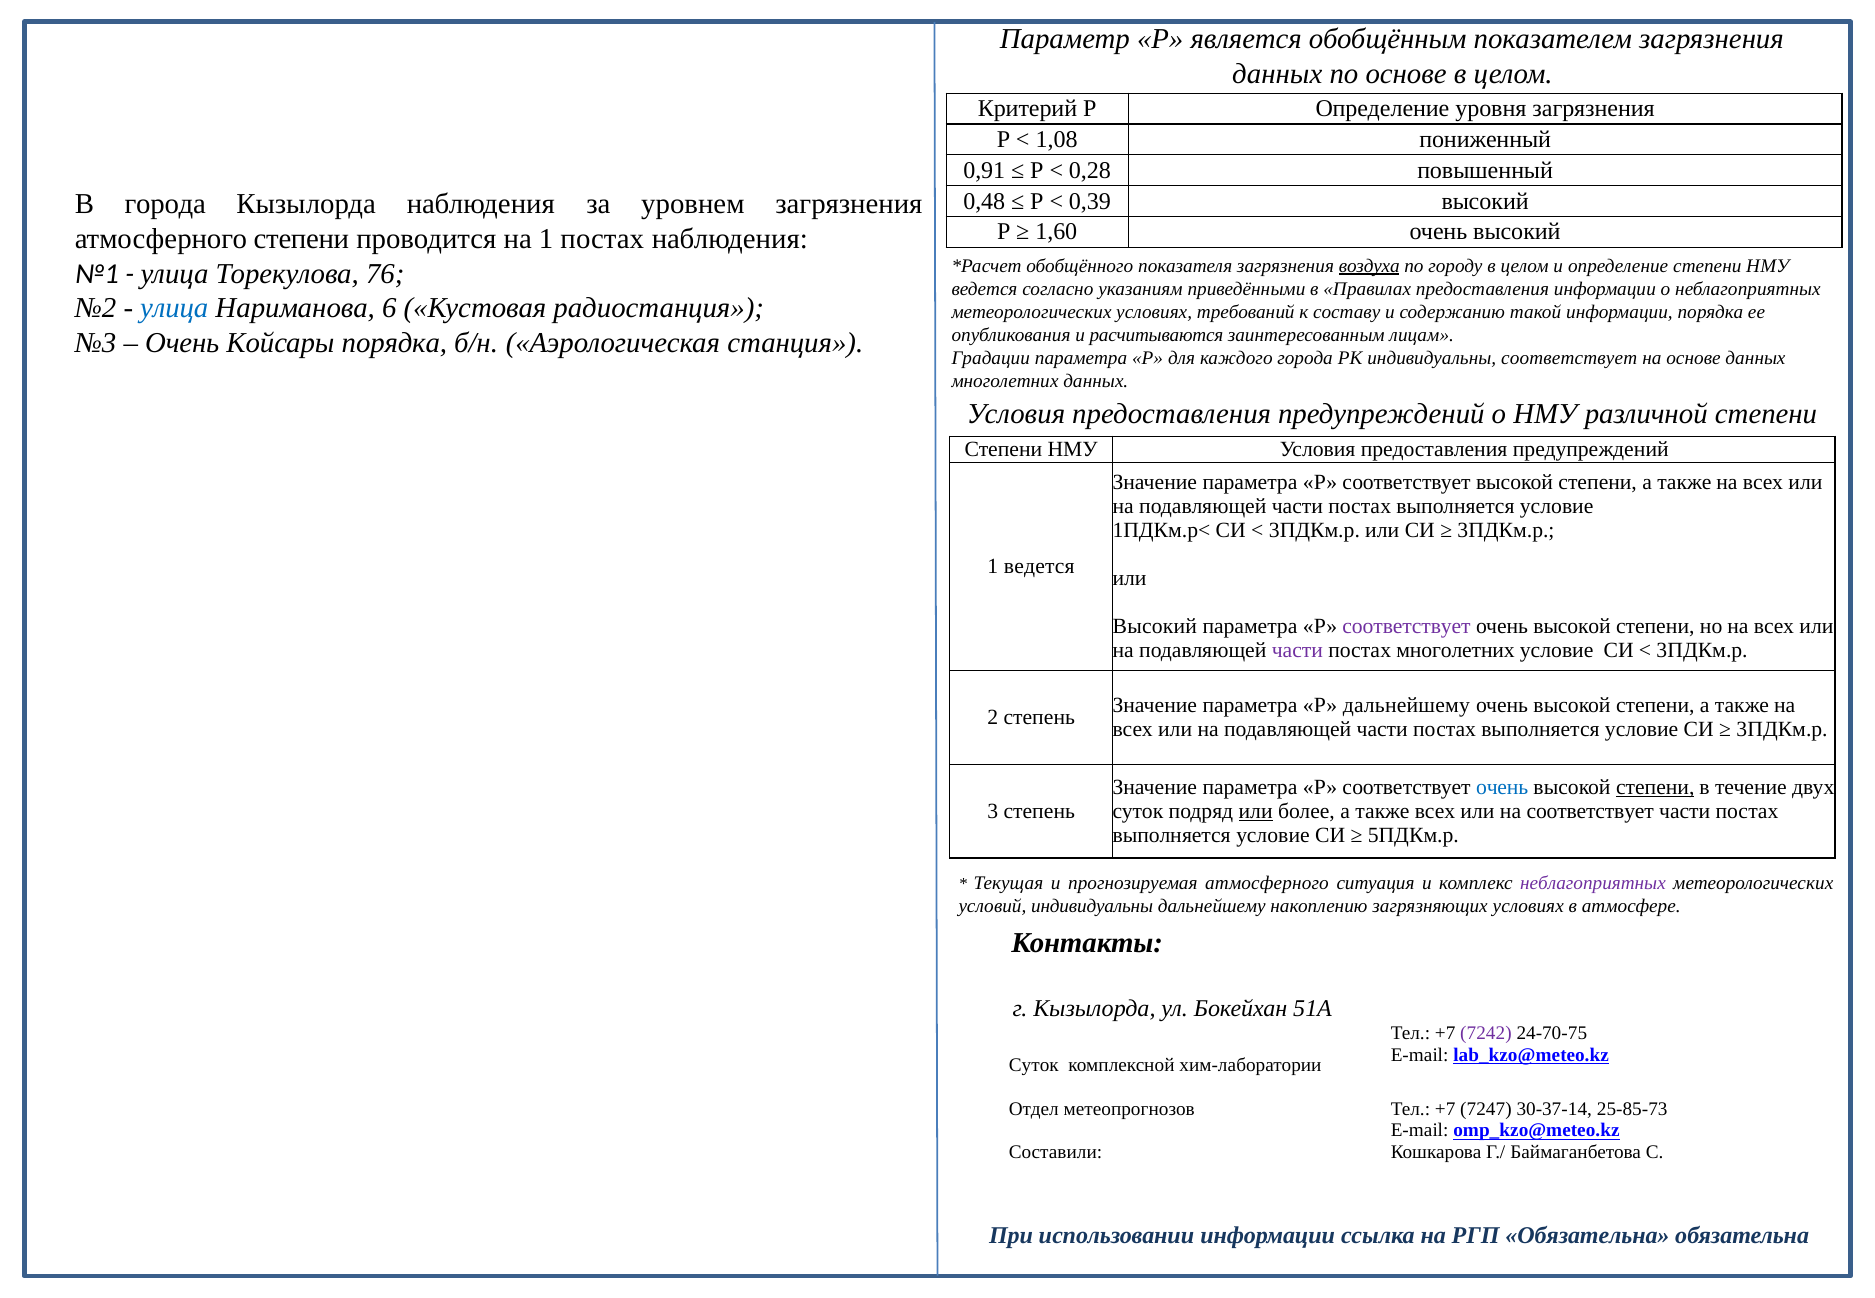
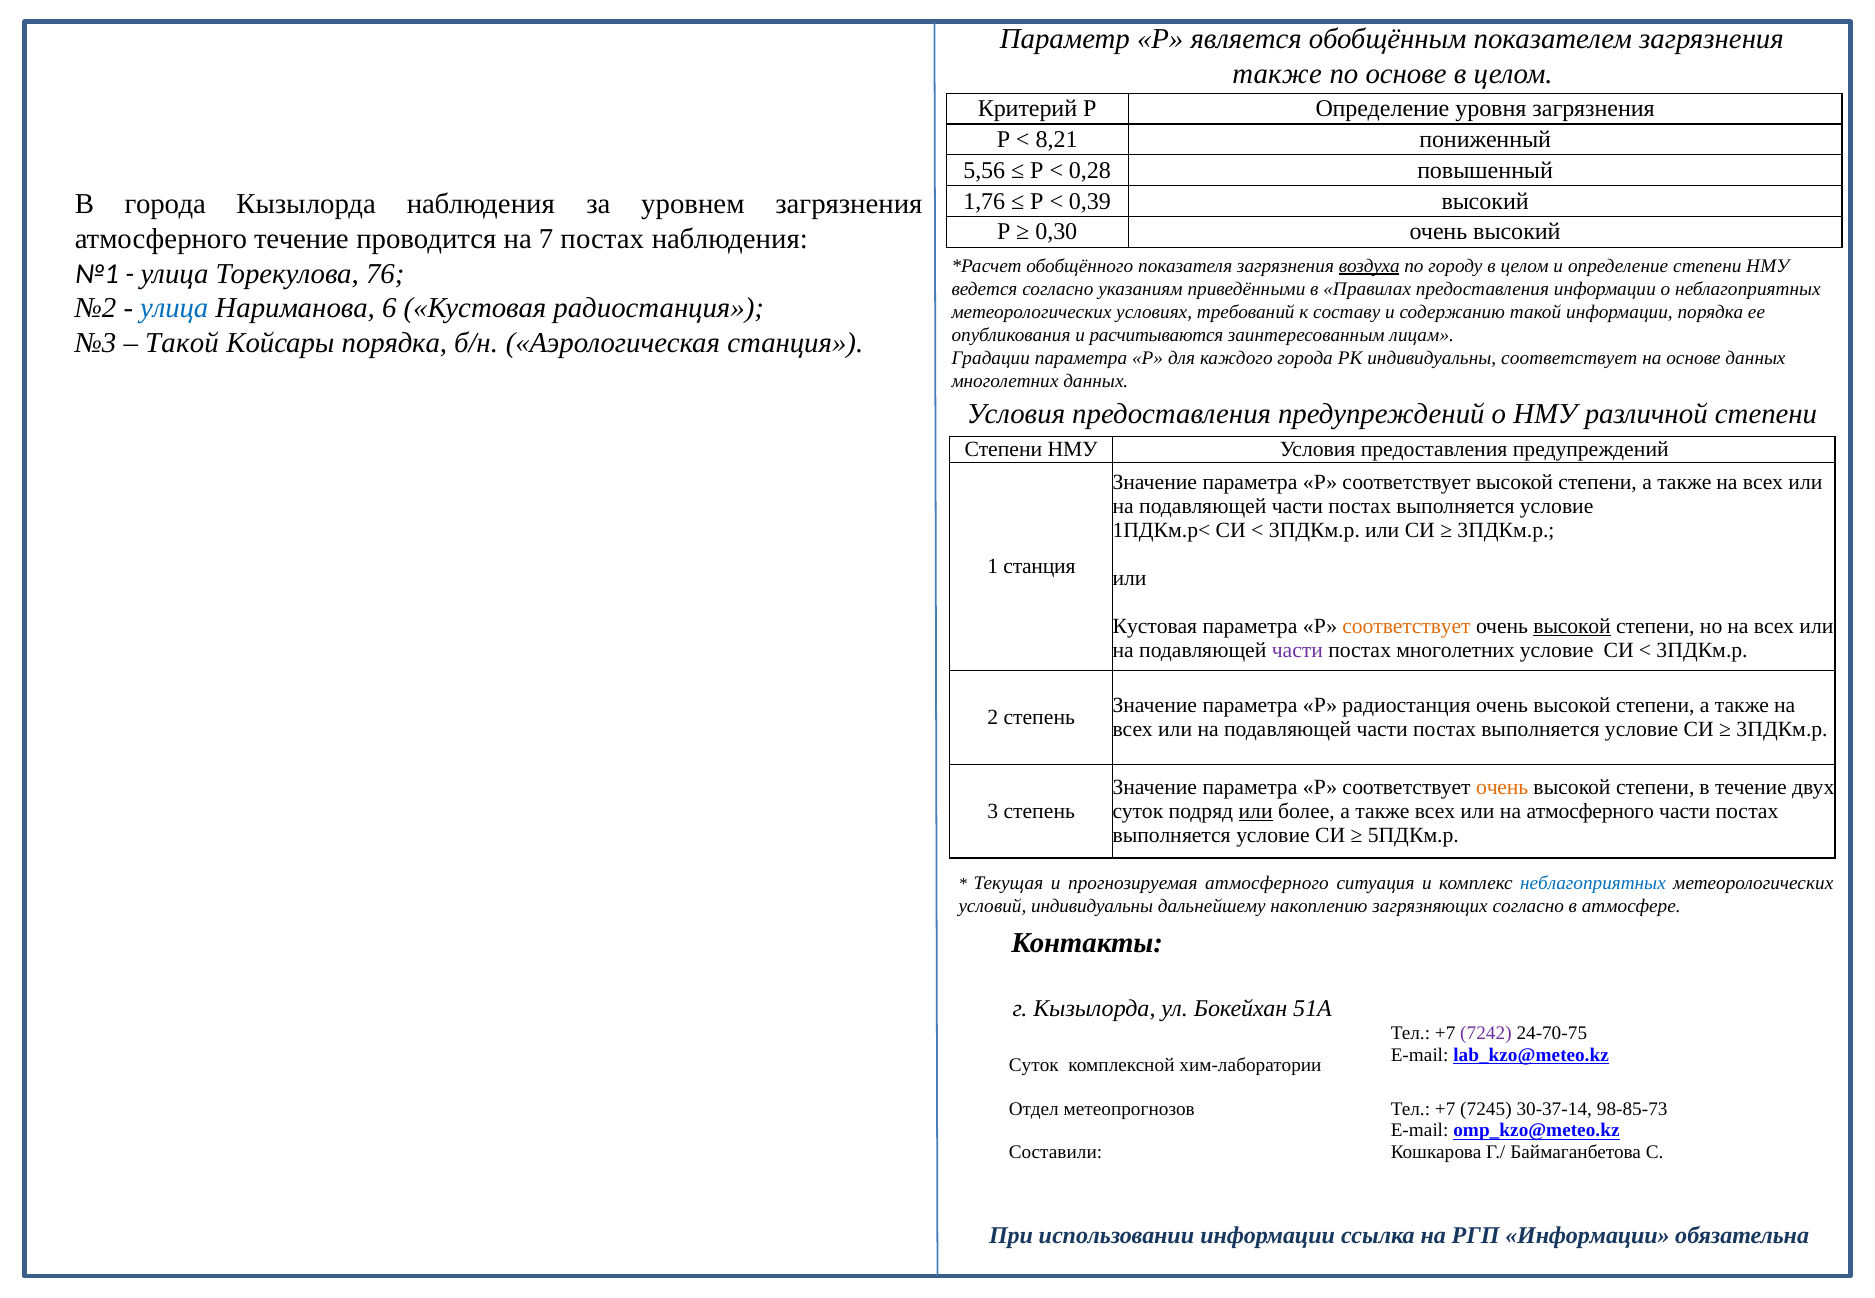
данных: данных -> также (1277, 74)
1,08: 1,08 -> 8,21 (1057, 139)
0,91: 0,91 -> 5,56 (984, 170)
0,48: 0,48 -> 1,76 (984, 201)
1,60: 1,60 -> 0,30 (1056, 232)
атмосферного степени: степени -> течение (301, 239)
на 1: 1 -> 7 (546, 239)
Очень: Очень -> Такой (182, 343)
1 ведется: ведется -> станция (1039, 567)
Высокий: Высокий -> Кустовая (1155, 626)
соответствует colour: purple -> orange (1407, 626)
высокой underline: none -> present (1572, 626)
Р дальнейшему: дальнейшему -> радиостанция (1406, 706)
очень colour: blue -> orange (1502, 787)
степени underline: present -> none (1655, 787)
на соответствует: соответствует -> атмосферного (1590, 811)
неблагоприятных colour: purple -> blue (1593, 883)
загрязняющих условиях: условиях -> согласно (1528, 906)
7247: 7247 -> 7245 (1486, 1109)
25-85-73: 25-85-73 -> 98-85-73 (1632, 1109)
РГП Обязательна: Обязательна -> Информации (1587, 1236)
